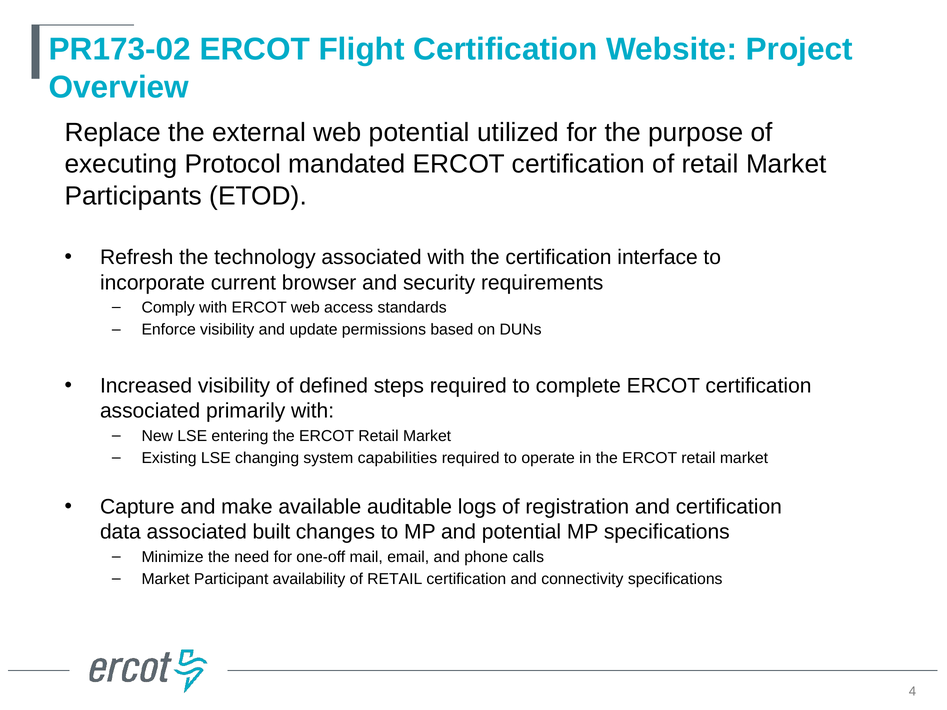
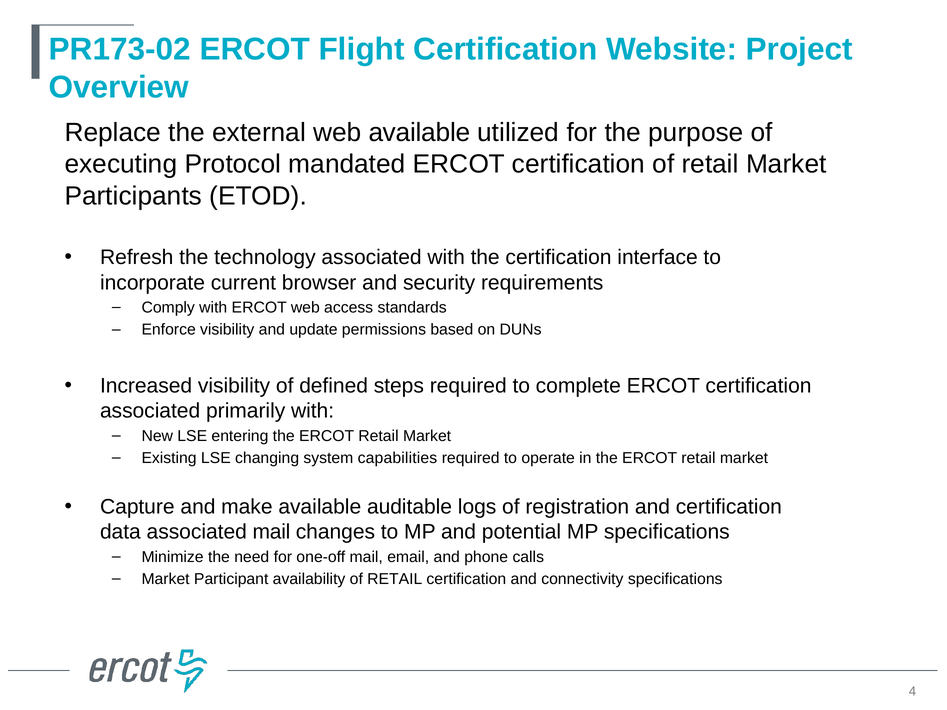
web potential: potential -> available (419, 133)
associated built: built -> mail (271, 532)
